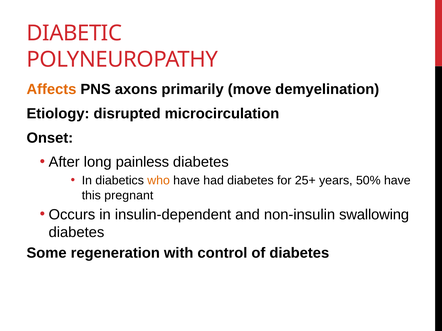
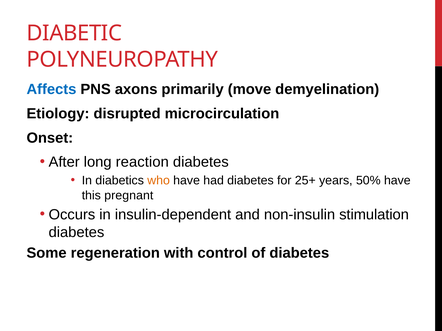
Affects colour: orange -> blue (51, 89)
painless: painless -> reaction (142, 162)
swallowing: swallowing -> stimulation (374, 215)
